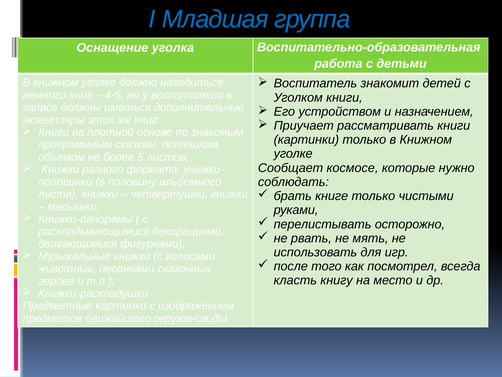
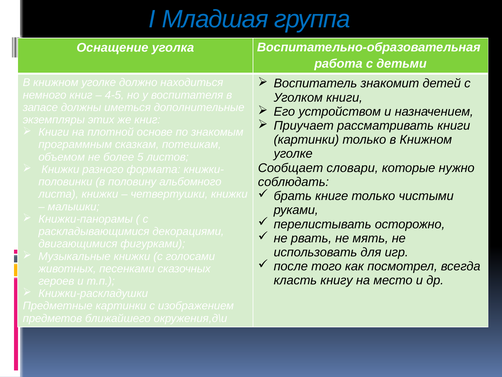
космосе: космосе -> словари (352, 168)
